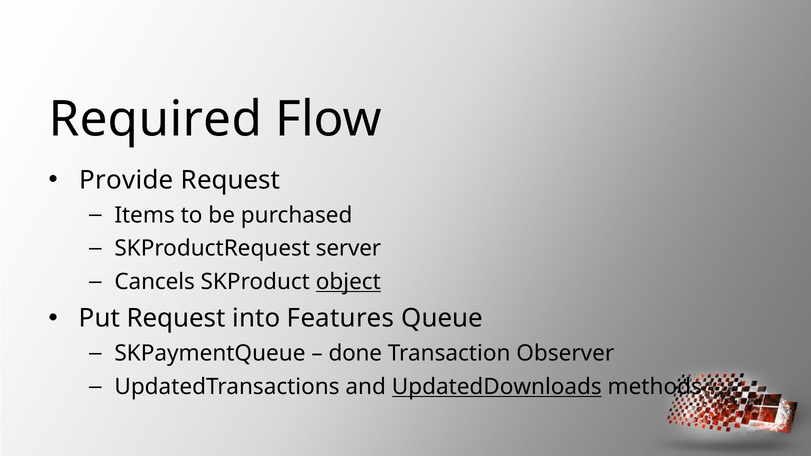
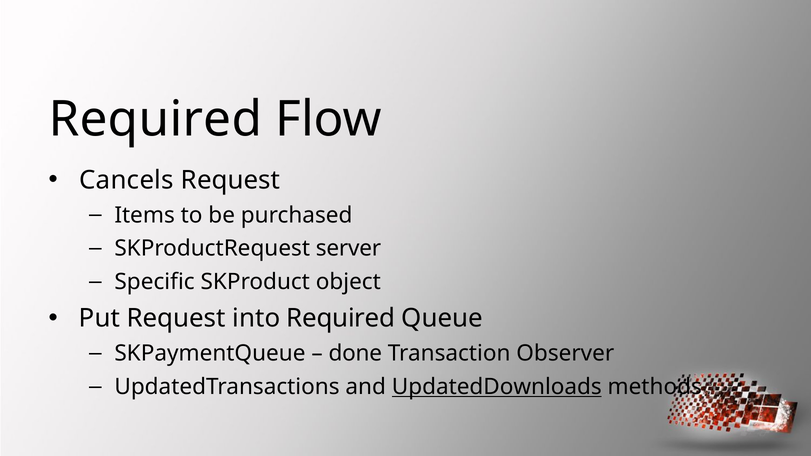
Provide: Provide -> Cancels (126, 180)
Cancels: Cancels -> Specific (155, 282)
object underline: present -> none (348, 282)
into Features: Features -> Required (341, 319)
